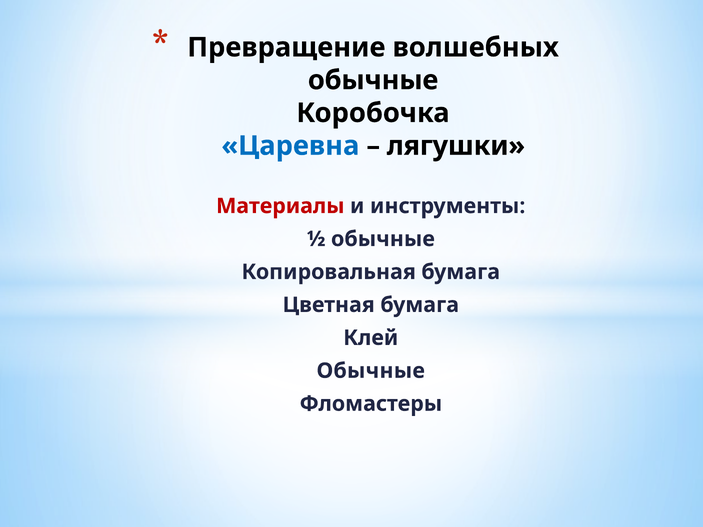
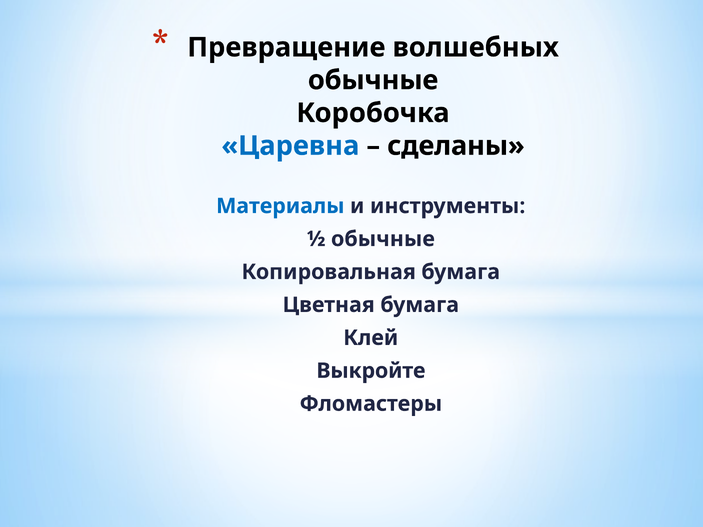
лягушки: лягушки -> сделаны (456, 146)
Материалы colour: red -> blue (280, 206)
Обычные: Обычные -> Выкройте (371, 371)
